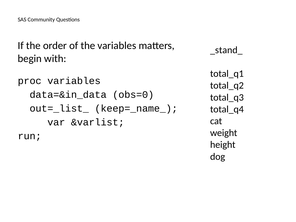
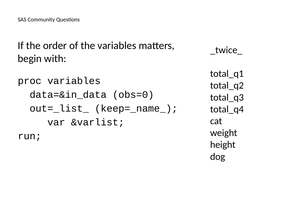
_stand_: _stand_ -> _twice_ (226, 50)
